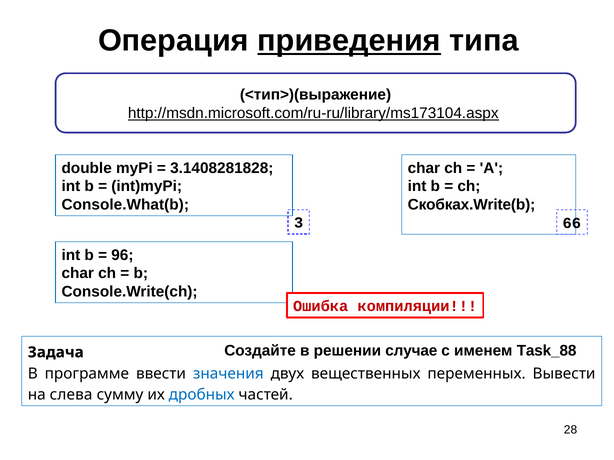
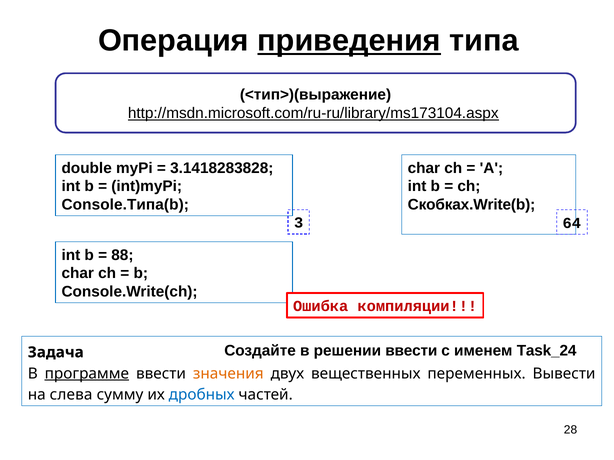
3.1408281828: 3.1408281828 -> 3.1418283828 (222, 168)
Console.What(b: Console.What(b -> Console.Типа(b (125, 205)
66: 66 -> 64 (572, 223)
96: 96 -> 88 (122, 255)
решении случае: случае -> ввести (411, 351)
Task_88: Task_88 -> Task_24 (547, 351)
программе underline: none -> present (87, 374)
значения colour: blue -> orange (228, 374)
